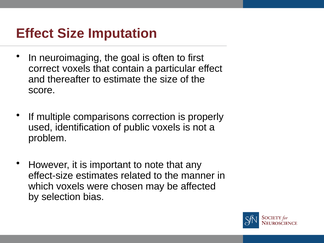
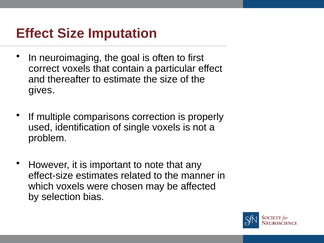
score: score -> gives (42, 90)
public: public -> single (137, 127)
